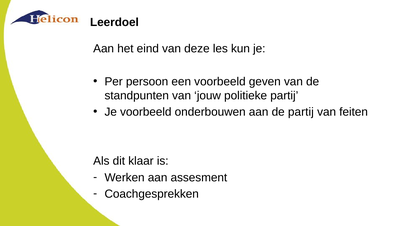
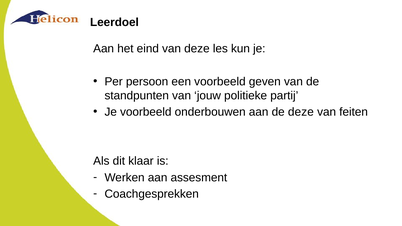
de partij: partij -> deze (301, 112)
